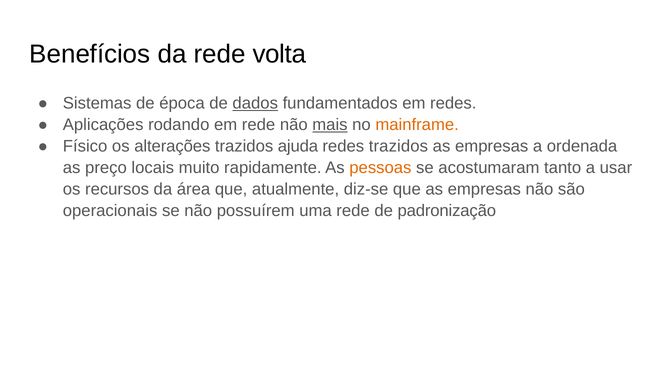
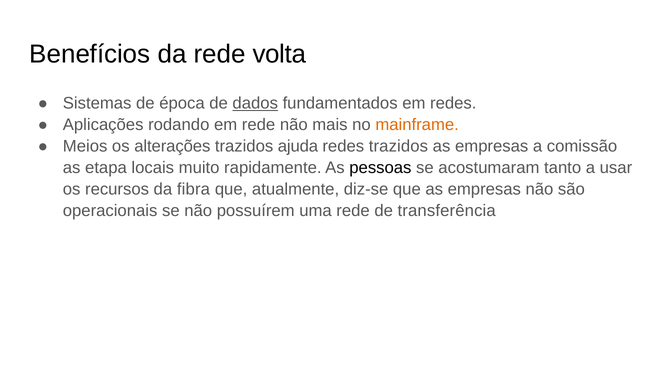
mais underline: present -> none (330, 125)
Físico: Físico -> Meios (85, 146)
ordenada: ordenada -> comissão (582, 146)
preço: preço -> etapa (106, 168)
pessoas colour: orange -> black (380, 168)
área: área -> fibra (193, 189)
padronização: padronização -> transferência (447, 211)
